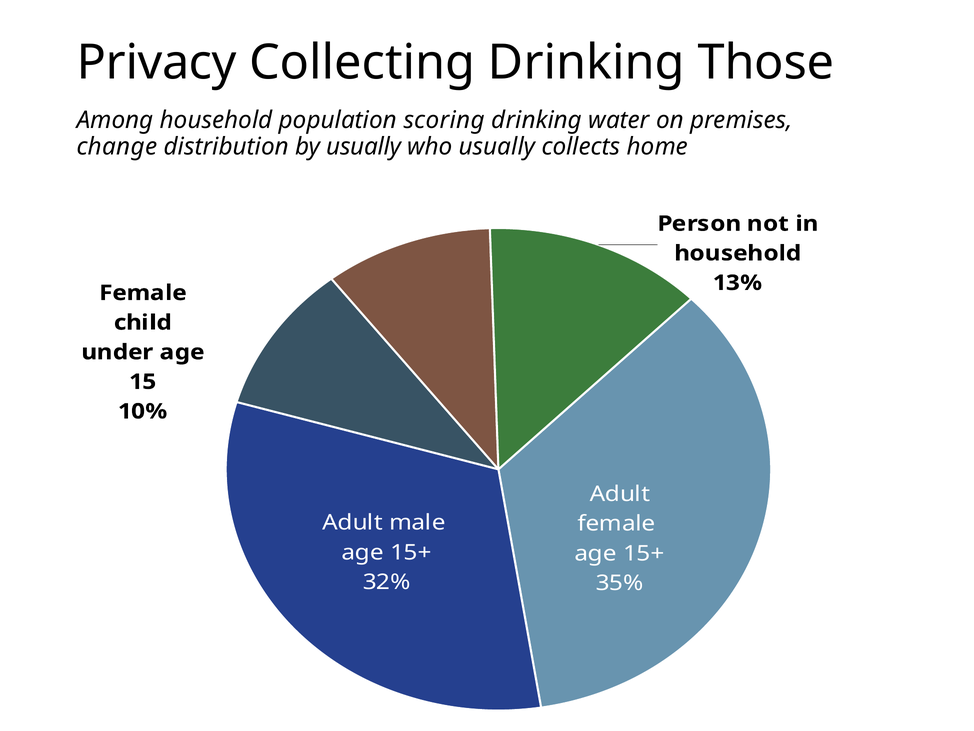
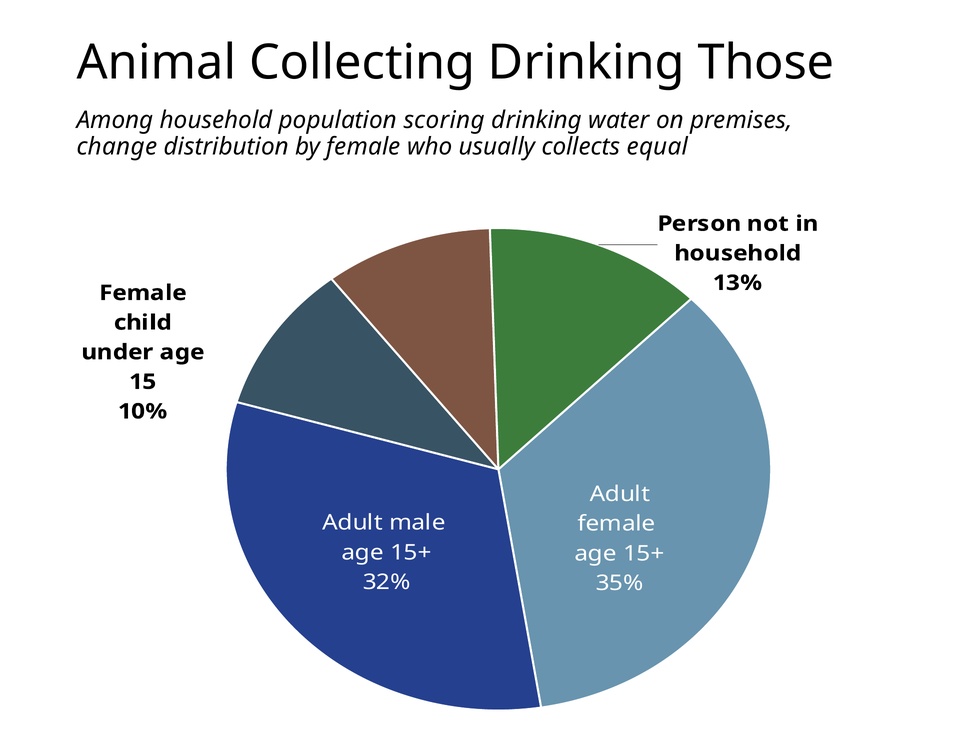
Privacy: Privacy -> Animal (157, 63)
by usually: usually -> female (364, 147)
home: home -> equal (657, 147)
